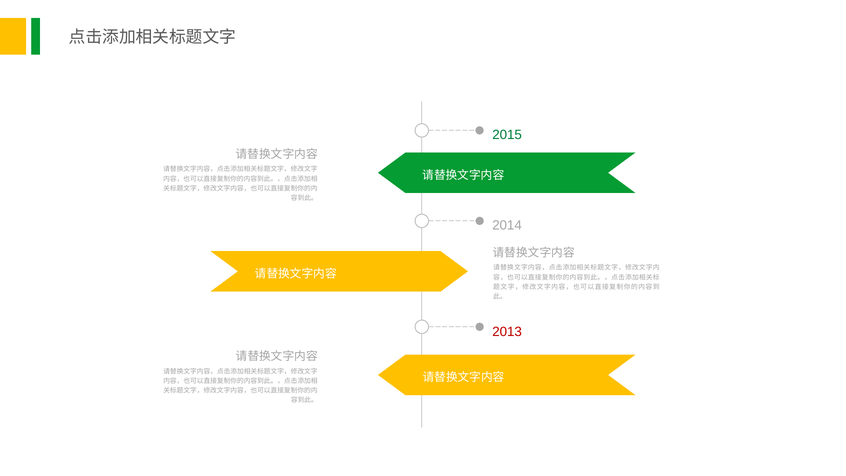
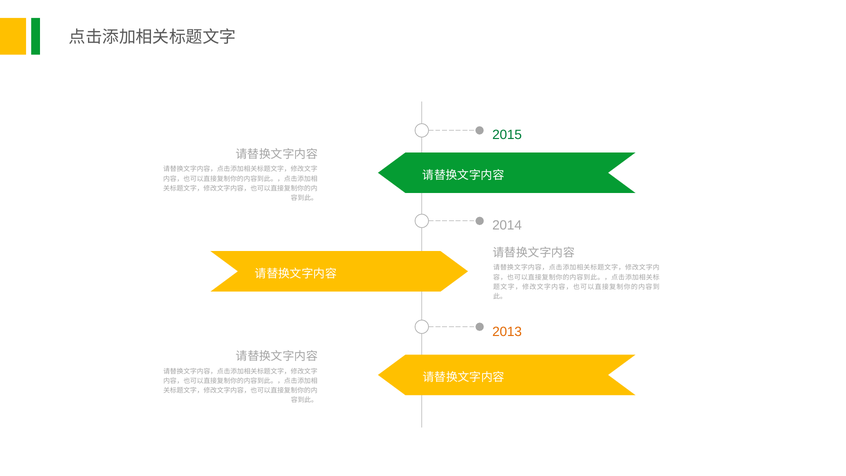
2013 colour: red -> orange (507, 332)
